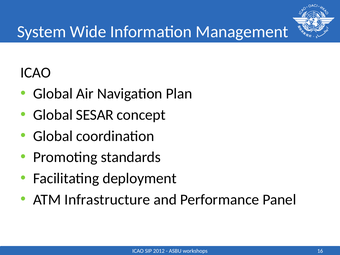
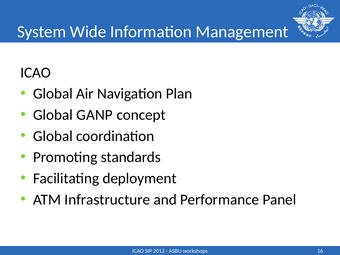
SESAR: SESAR -> GANP (95, 115)
